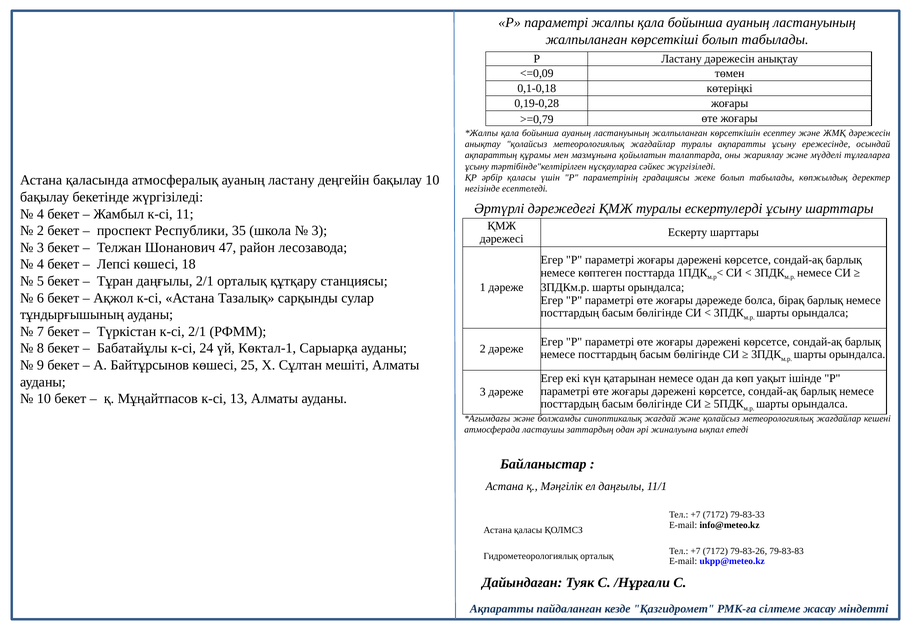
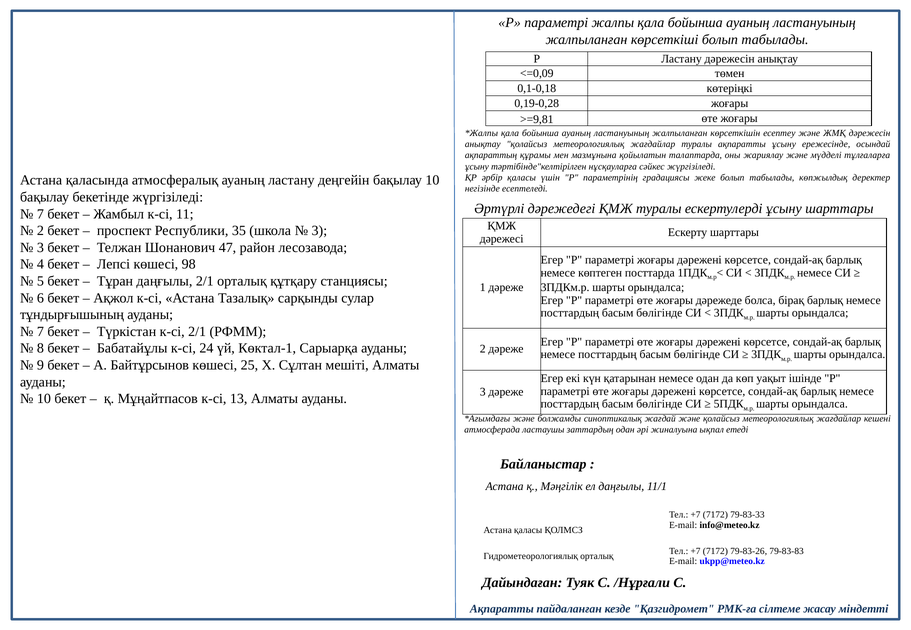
>=0,79: >=0,79 -> >=9,81 (537, 119)
4: 4 -> 7 (40, 214)
18: 18 -> 98 (189, 265)
